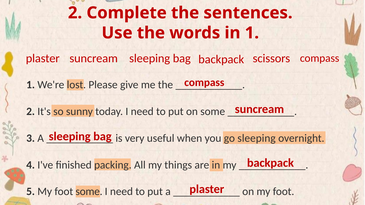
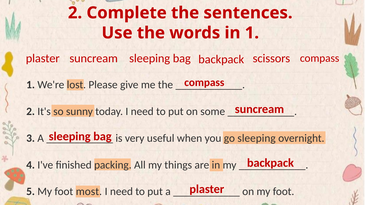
foot some: some -> most (89, 192)
